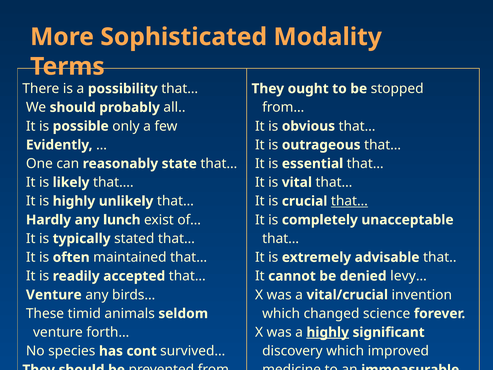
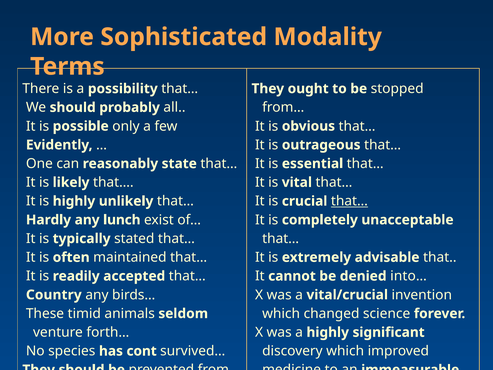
levy…: levy… -> into… (408, 276)
Venture: Venture -> Country (54, 295)
highly underline: present -> none (328, 332)
